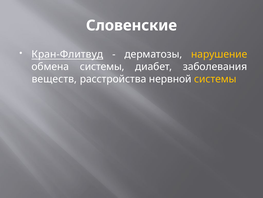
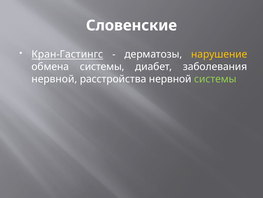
Кран-Флитвуд: Кран-Флитвуд -> Кран-Гастингс (67, 54)
веществ: веществ -> нервной (54, 79)
системы colour: yellow -> light green (215, 79)
